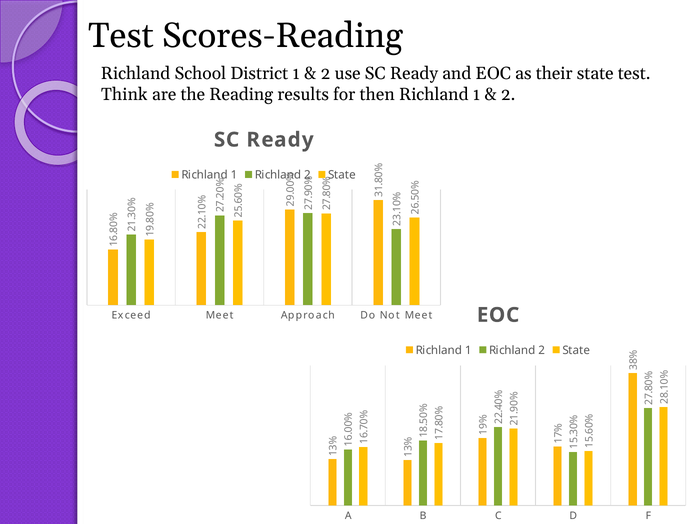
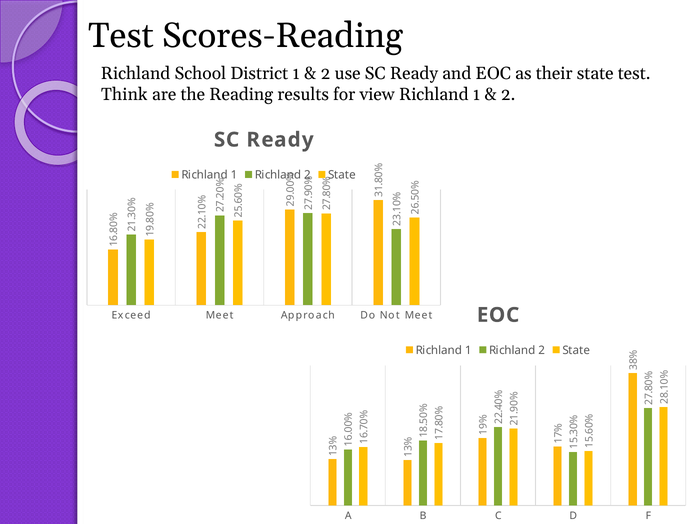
then: then -> view (377, 94)
